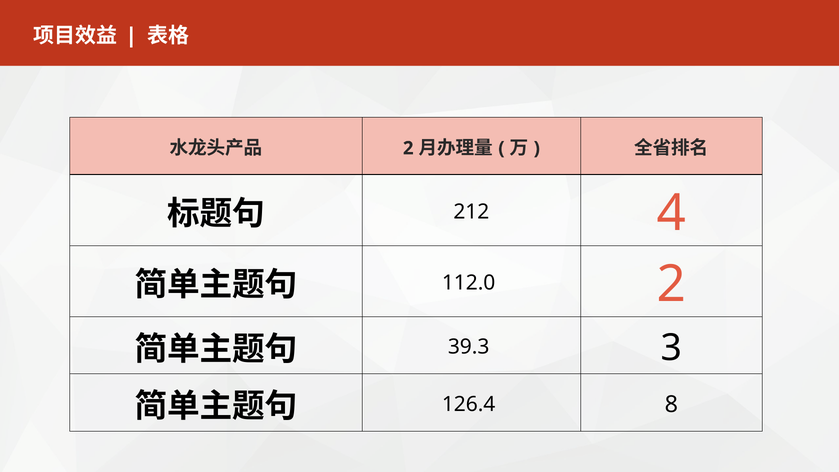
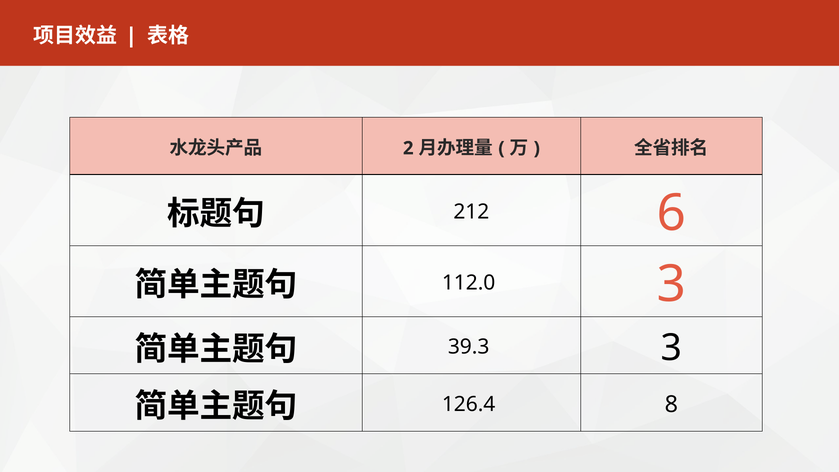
4: 4 -> 6 (671, 213)
112.0 2: 2 -> 3 (671, 284)
